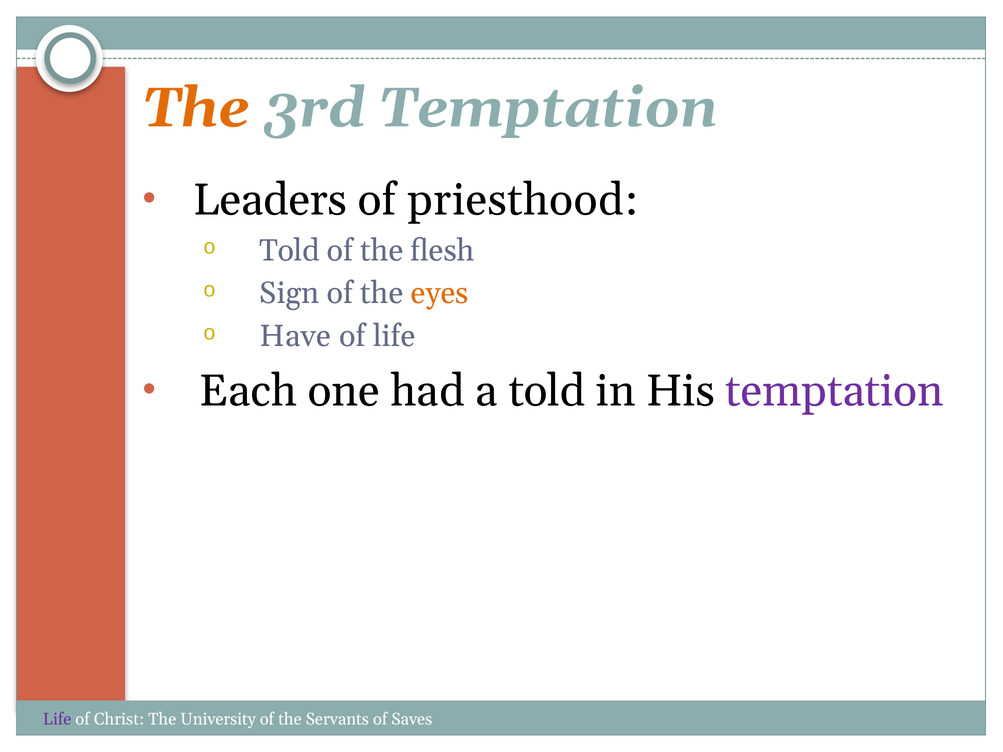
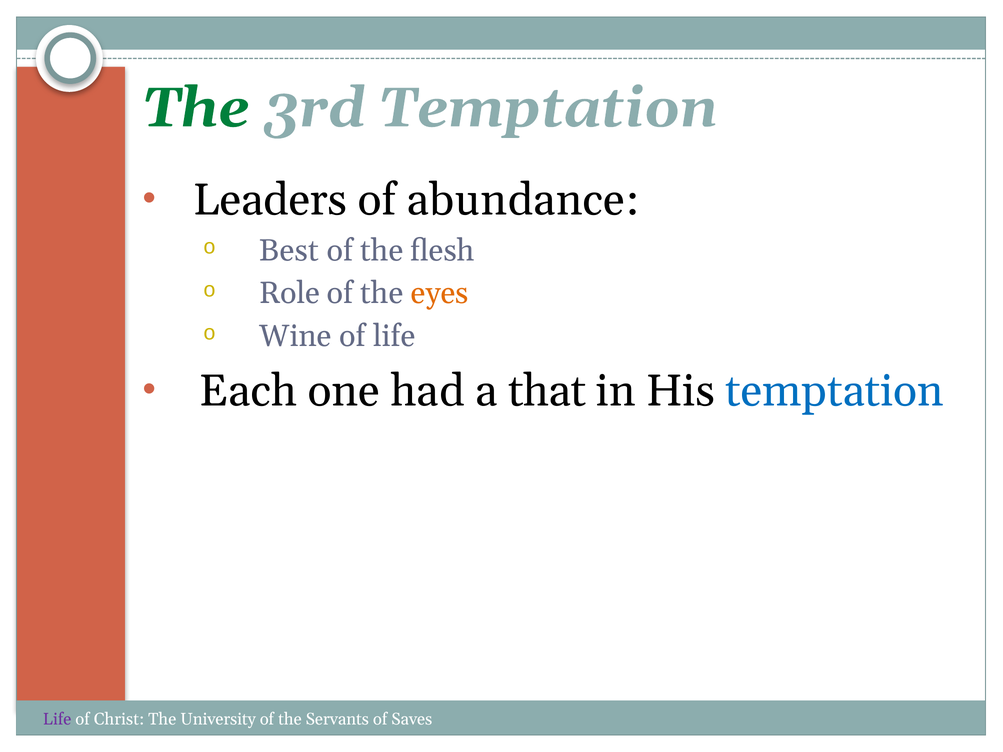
The colour: orange -> green (196, 108)
priesthood: priesthood -> abundance (523, 200)
Told: Told -> Best (289, 251)
Sign: Sign -> Role (289, 293)
Have: Have -> Wine (296, 336)
a told: told -> that (547, 391)
temptation colour: purple -> blue (835, 391)
